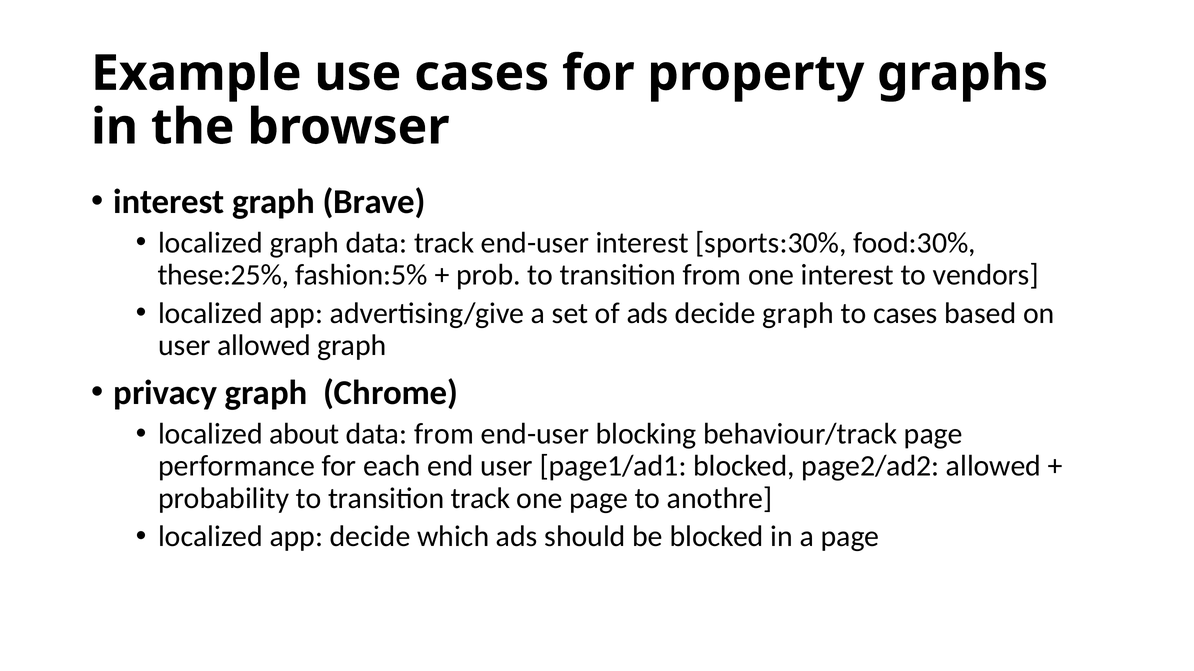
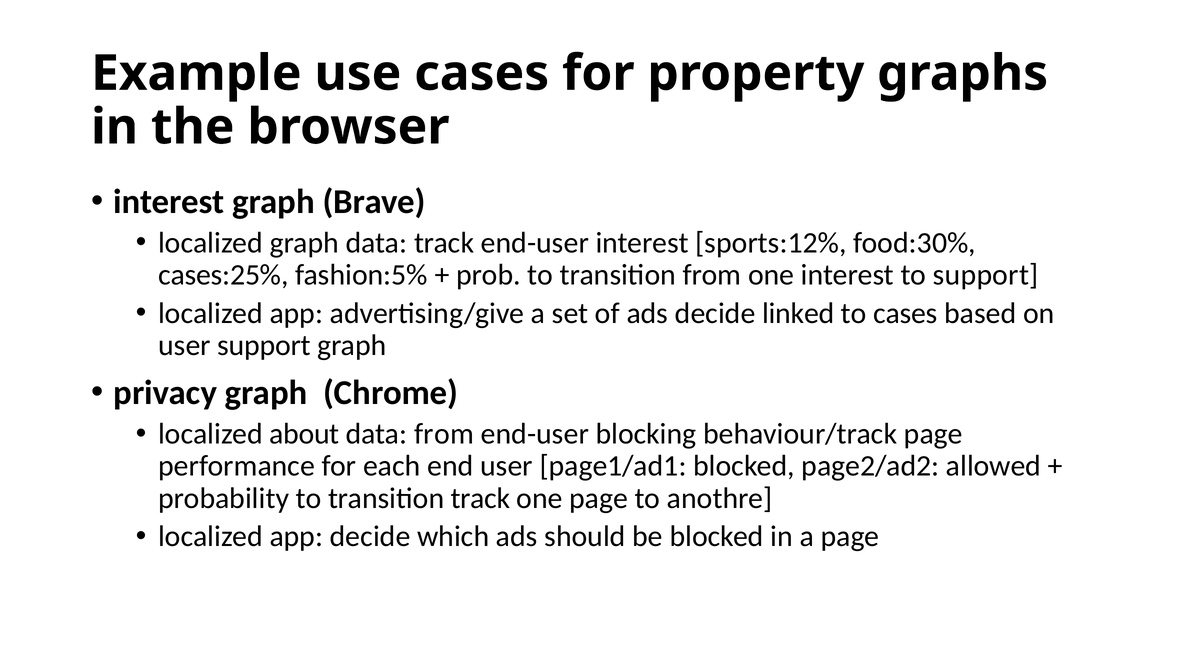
sports:30%: sports:30% -> sports:12% (771, 243)
these:25%: these:25% -> cases:25% (223, 275)
to vendors: vendors -> support (986, 275)
decide graph: graph -> linked (798, 314)
user allowed: allowed -> support (264, 346)
